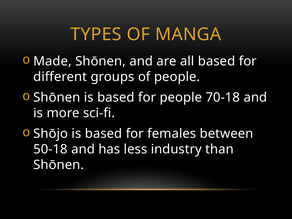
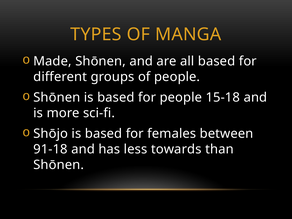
70-18: 70-18 -> 15-18 (223, 97)
50-18: 50-18 -> 91-18 (50, 149)
industry: industry -> towards (176, 149)
